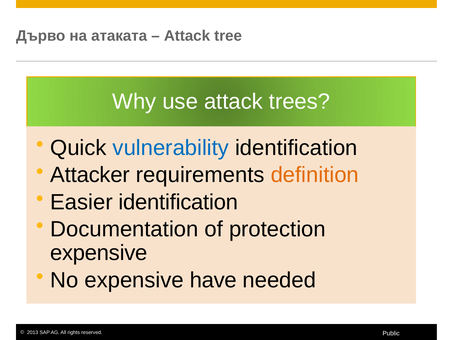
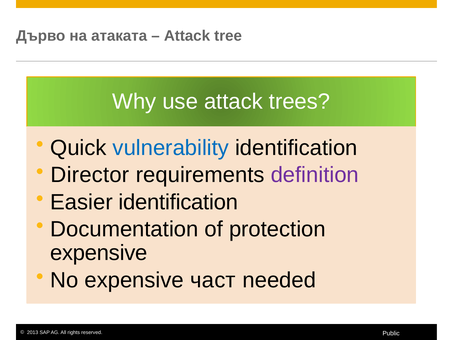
Attacker: Attacker -> Director (90, 175)
definition colour: orange -> purple (315, 175)
have: have -> част (213, 280)
